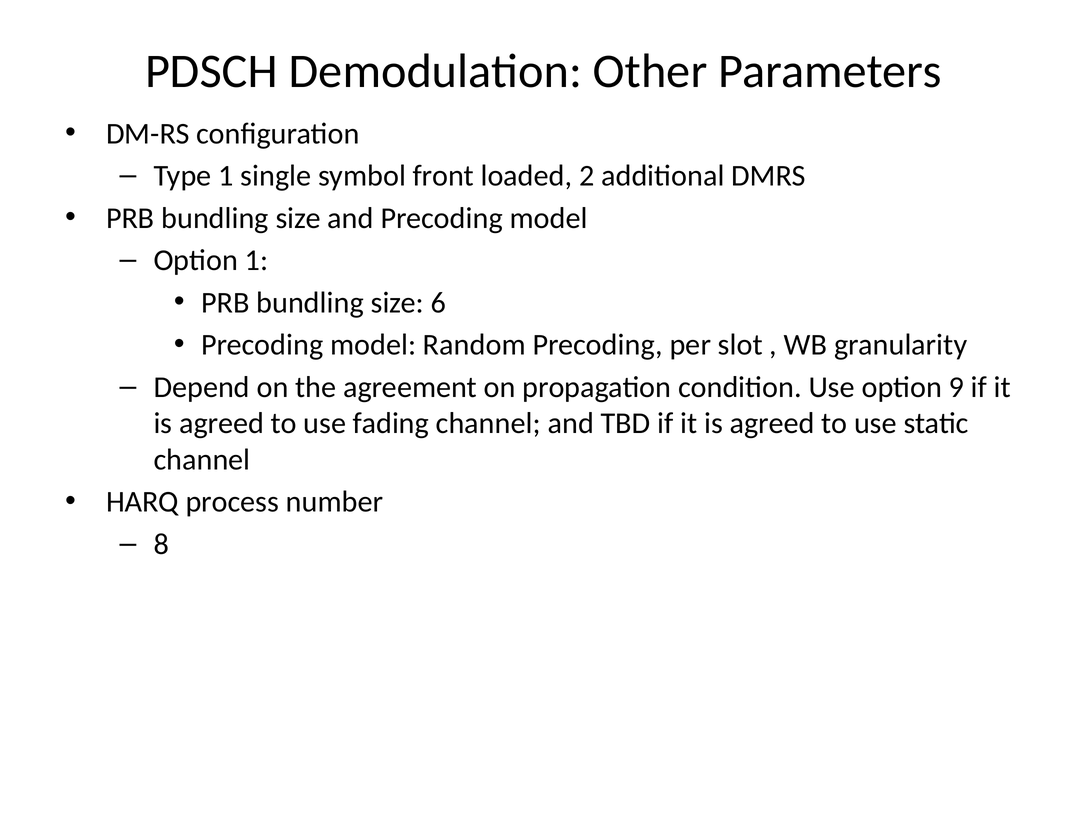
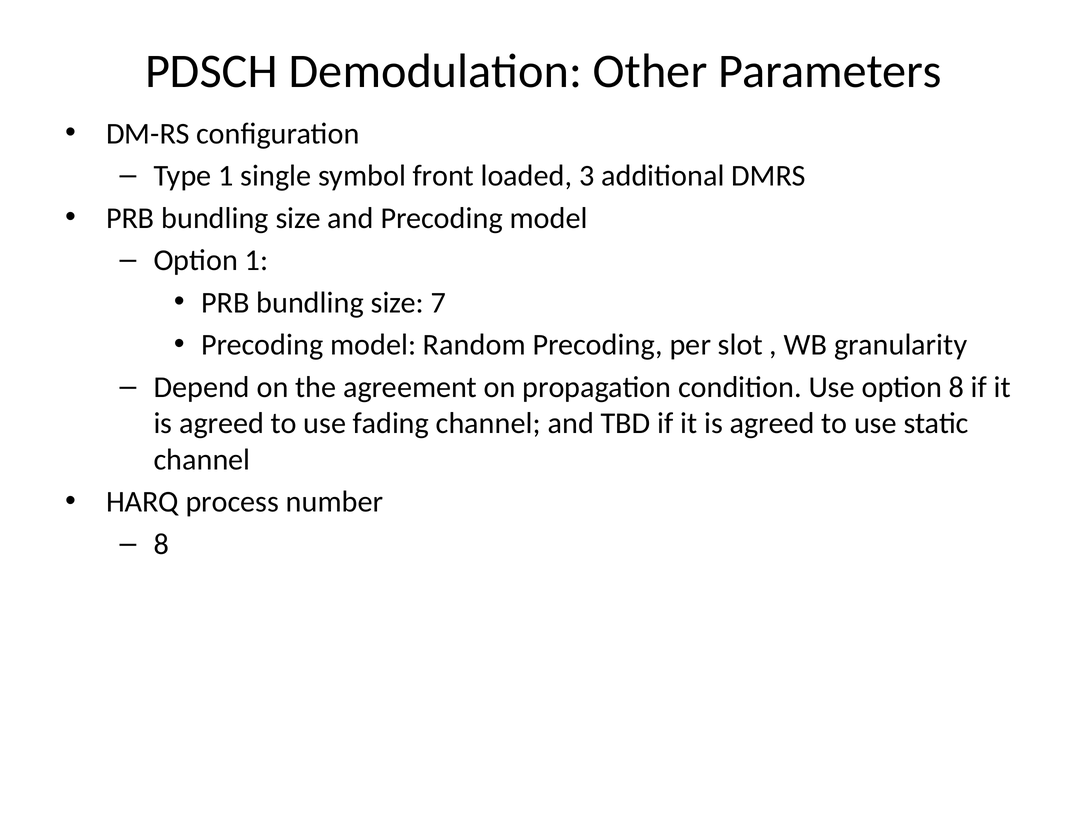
2: 2 -> 3 (587, 176)
6: 6 -> 7 (438, 303)
option 9: 9 -> 8 (956, 387)
